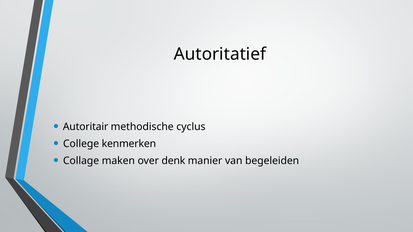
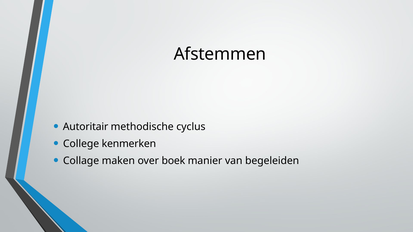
Autoritatief: Autoritatief -> Afstemmen (220, 54)
denk: denk -> boek (173, 161)
